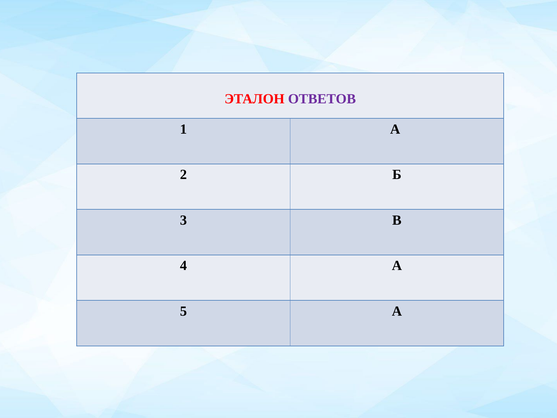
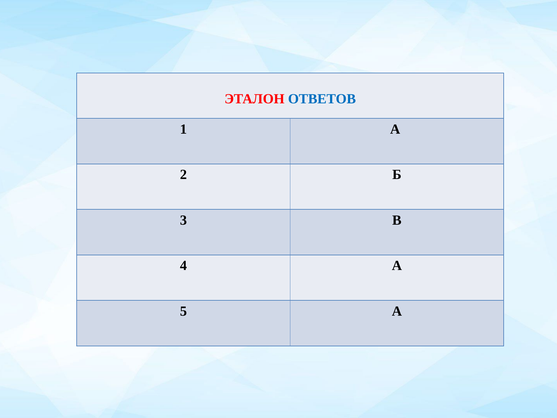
ОТВЕТОВ colour: purple -> blue (322, 99)
